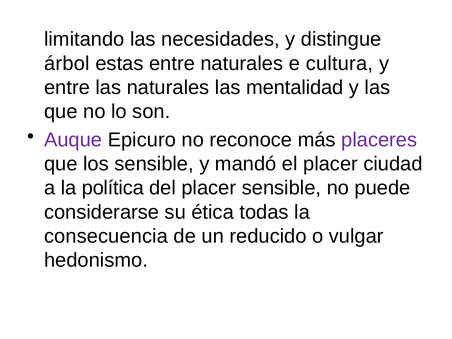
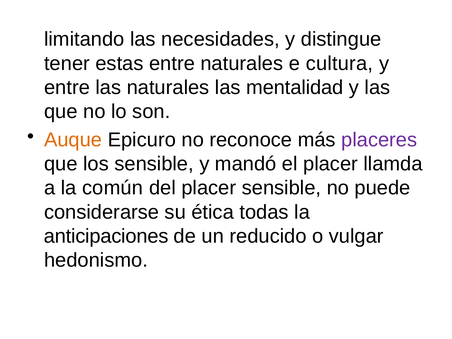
árbol: árbol -> tener (67, 63)
Auque colour: purple -> orange (73, 140)
ciudad: ciudad -> llamda (393, 164)
política: política -> común (113, 188)
consecuencia: consecuencia -> anticipaciones (106, 236)
